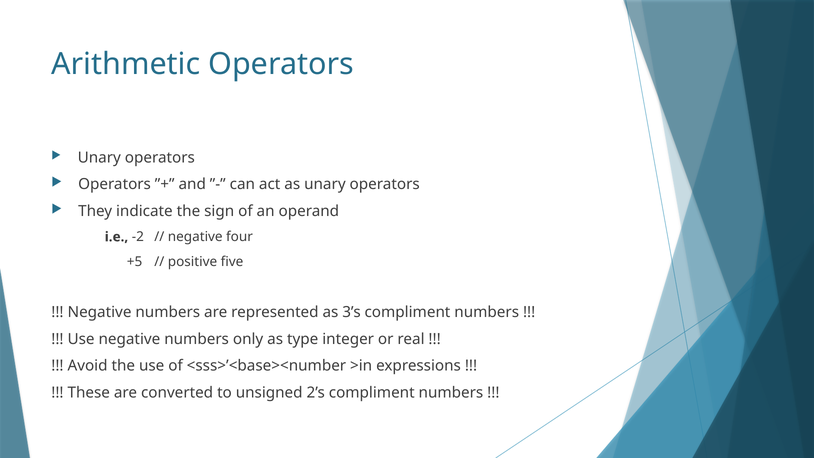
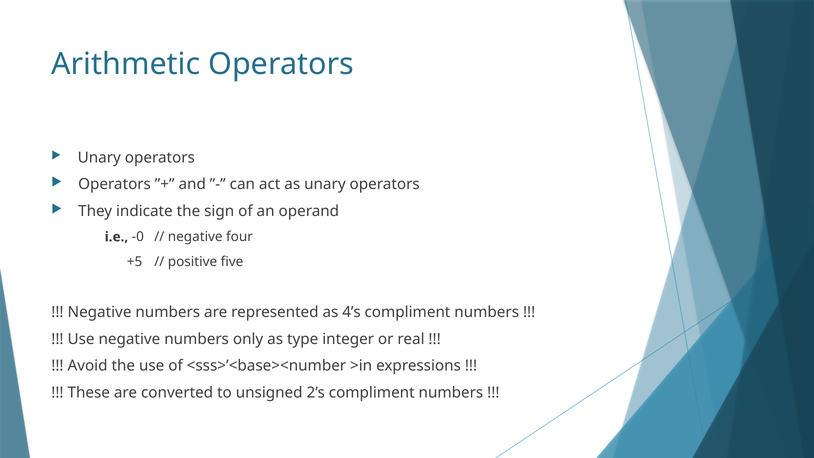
-2: -2 -> -0 (138, 237)
3’s: 3’s -> 4’s (352, 312)
